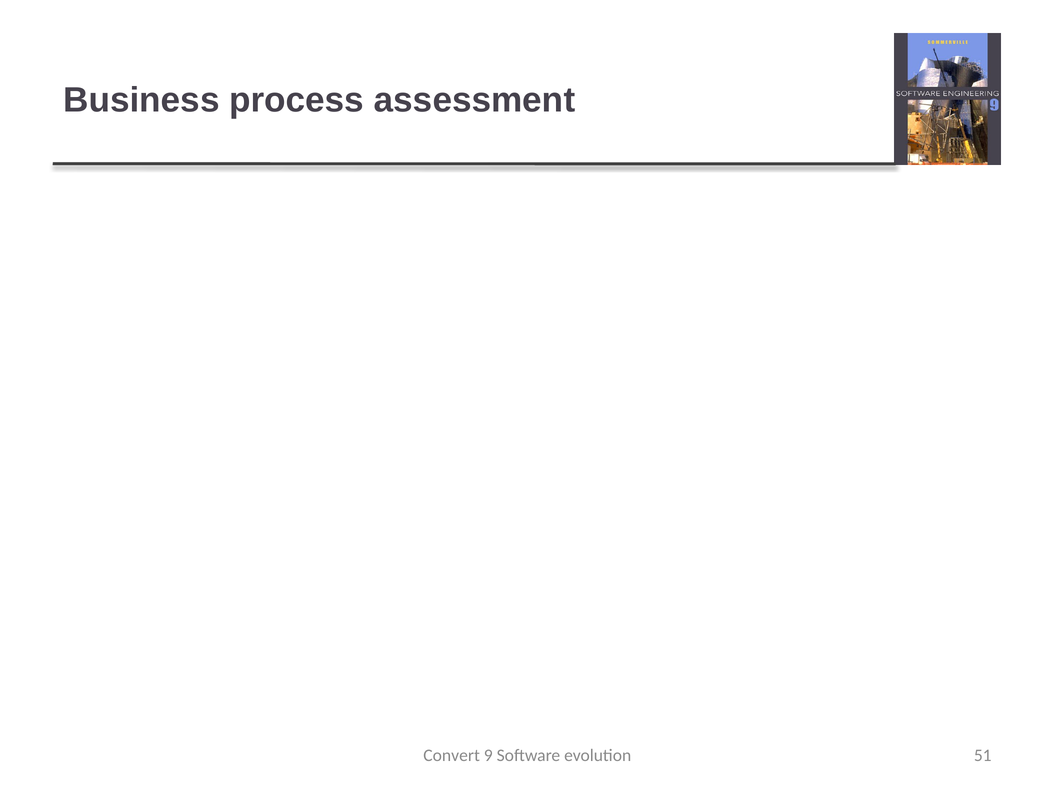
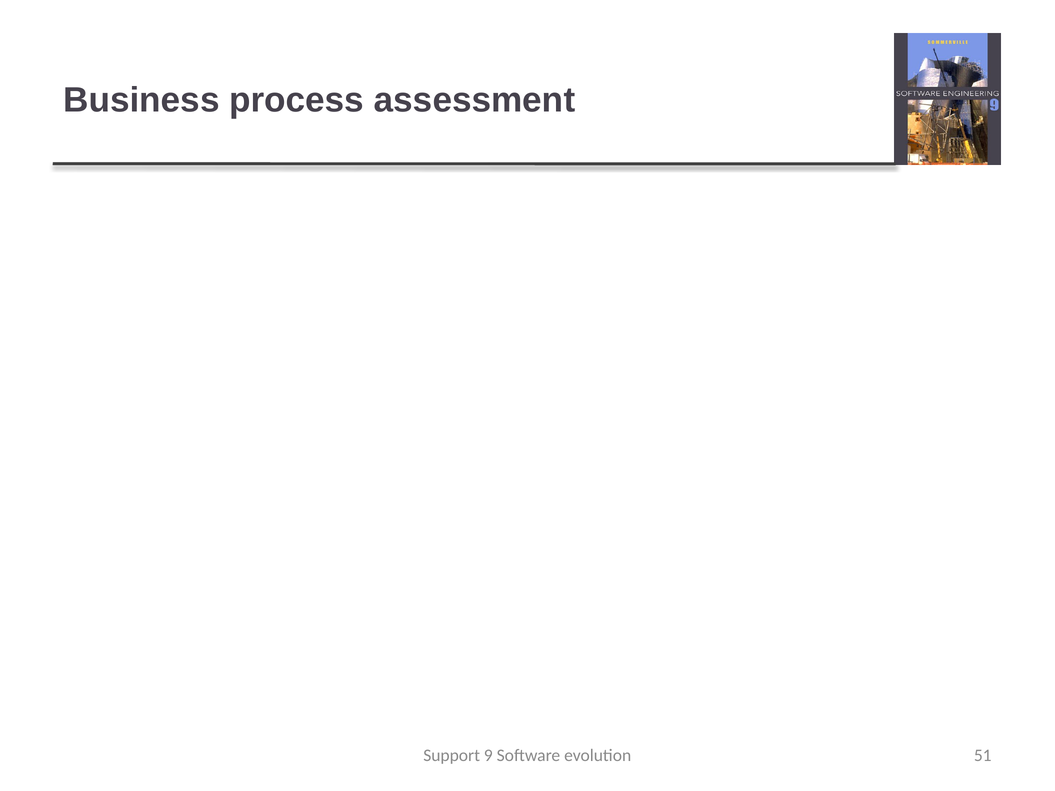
Convert: Convert -> Support (452, 755)
